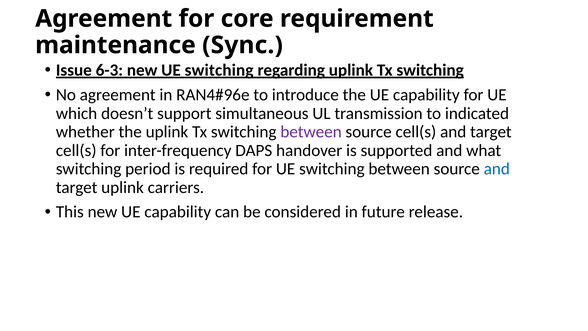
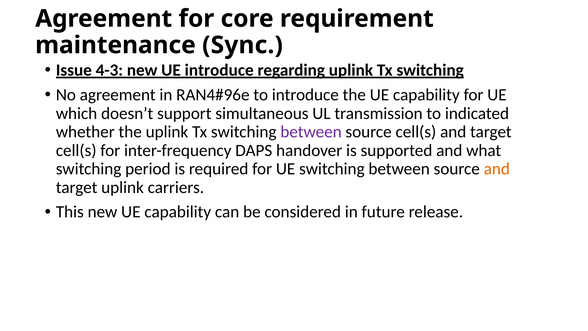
6-3: 6-3 -> 4-3 (109, 70)
new UE switching: switching -> introduce (219, 70)
and colour: blue -> orange (497, 169)
